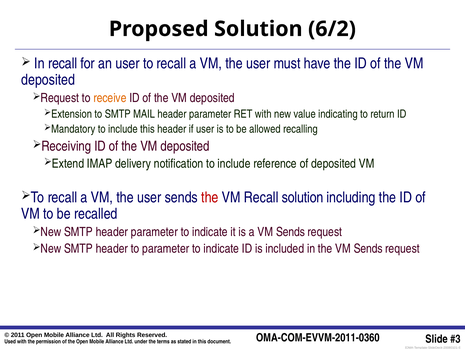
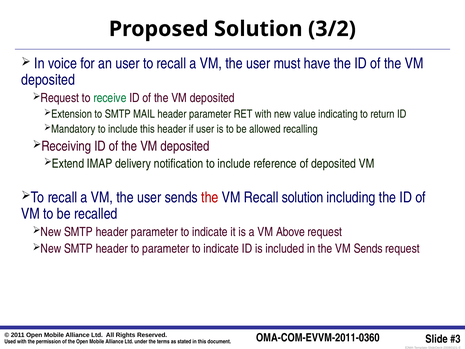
6/2: 6/2 -> 3/2 (332, 29)
In recall: recall -> voice (63, 64)
receive colour: orange -> green (110, 98)
a VM Sends: Sends -> Above (290, 232)
